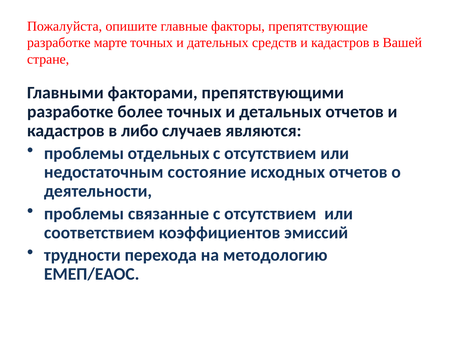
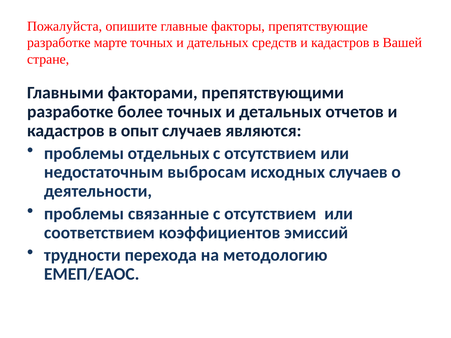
либо: либо -> опыт (140, 131)
состояние: состояние -> выбросам (207, 172)
исходных отчетов: отчетов -> случаев (358, 172)
